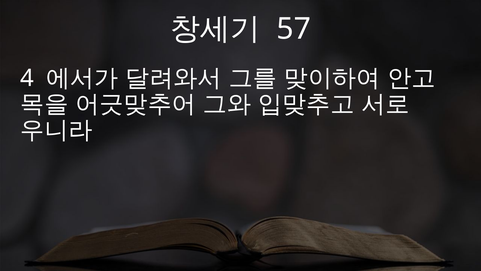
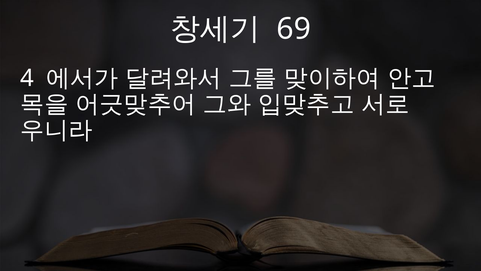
57: 57 -> 69 (294, 29)
